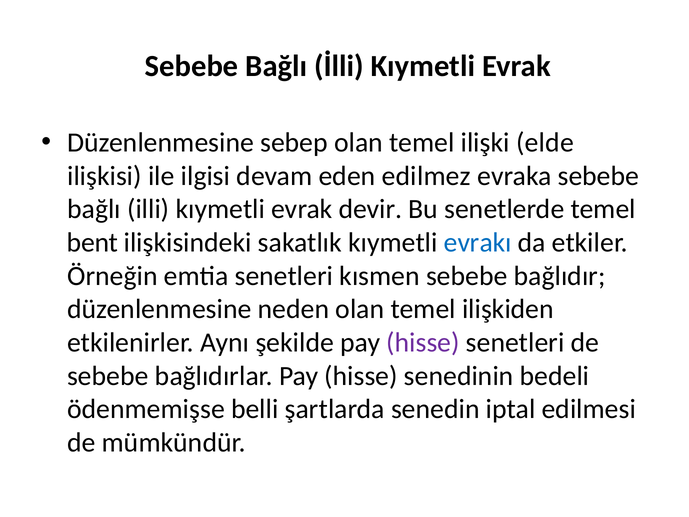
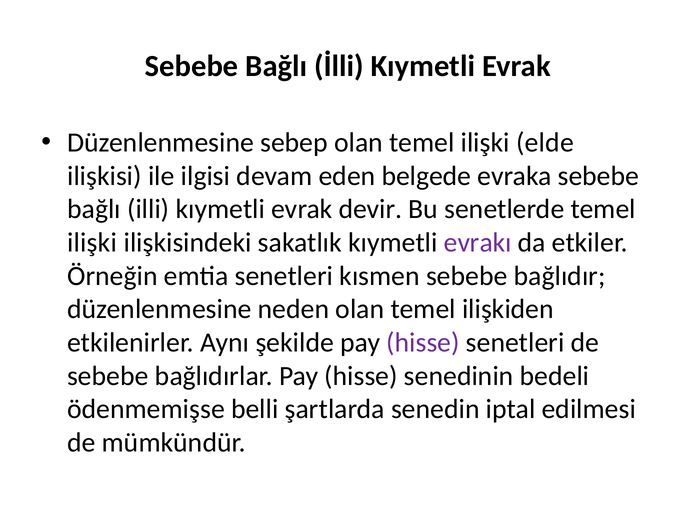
edilmez: edilmez -> belgede (426, 176)
bent: bent -> ilişki (92, 243)
evrakı colour: blue -> purple (478, 243)
